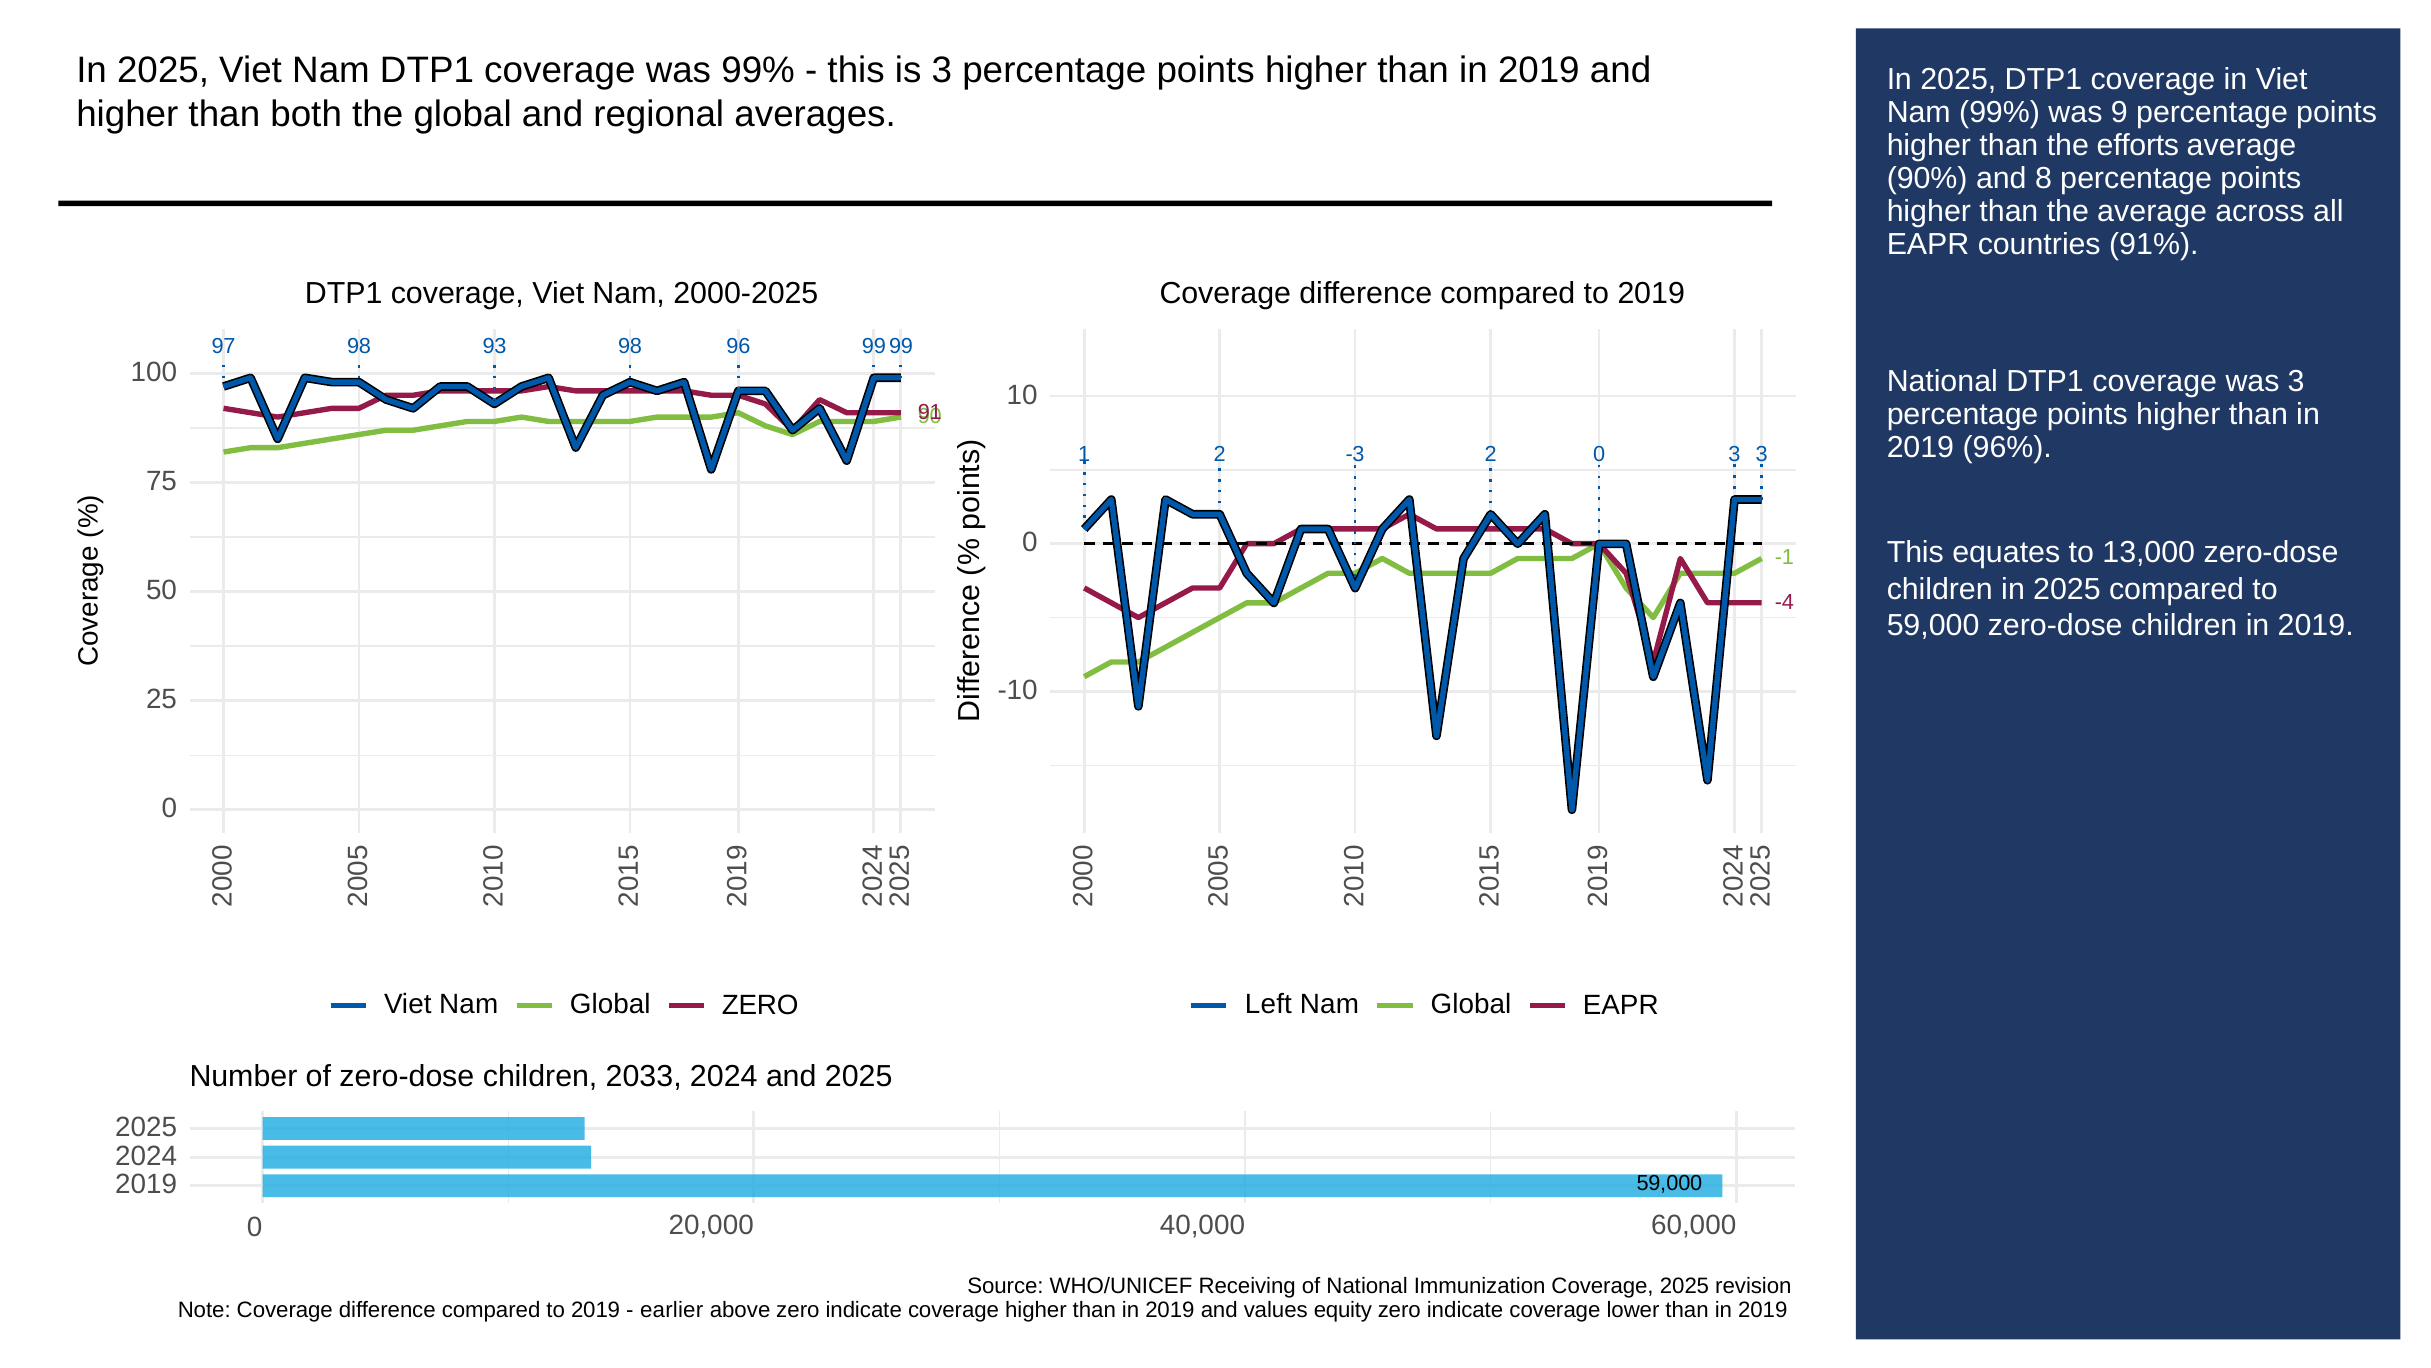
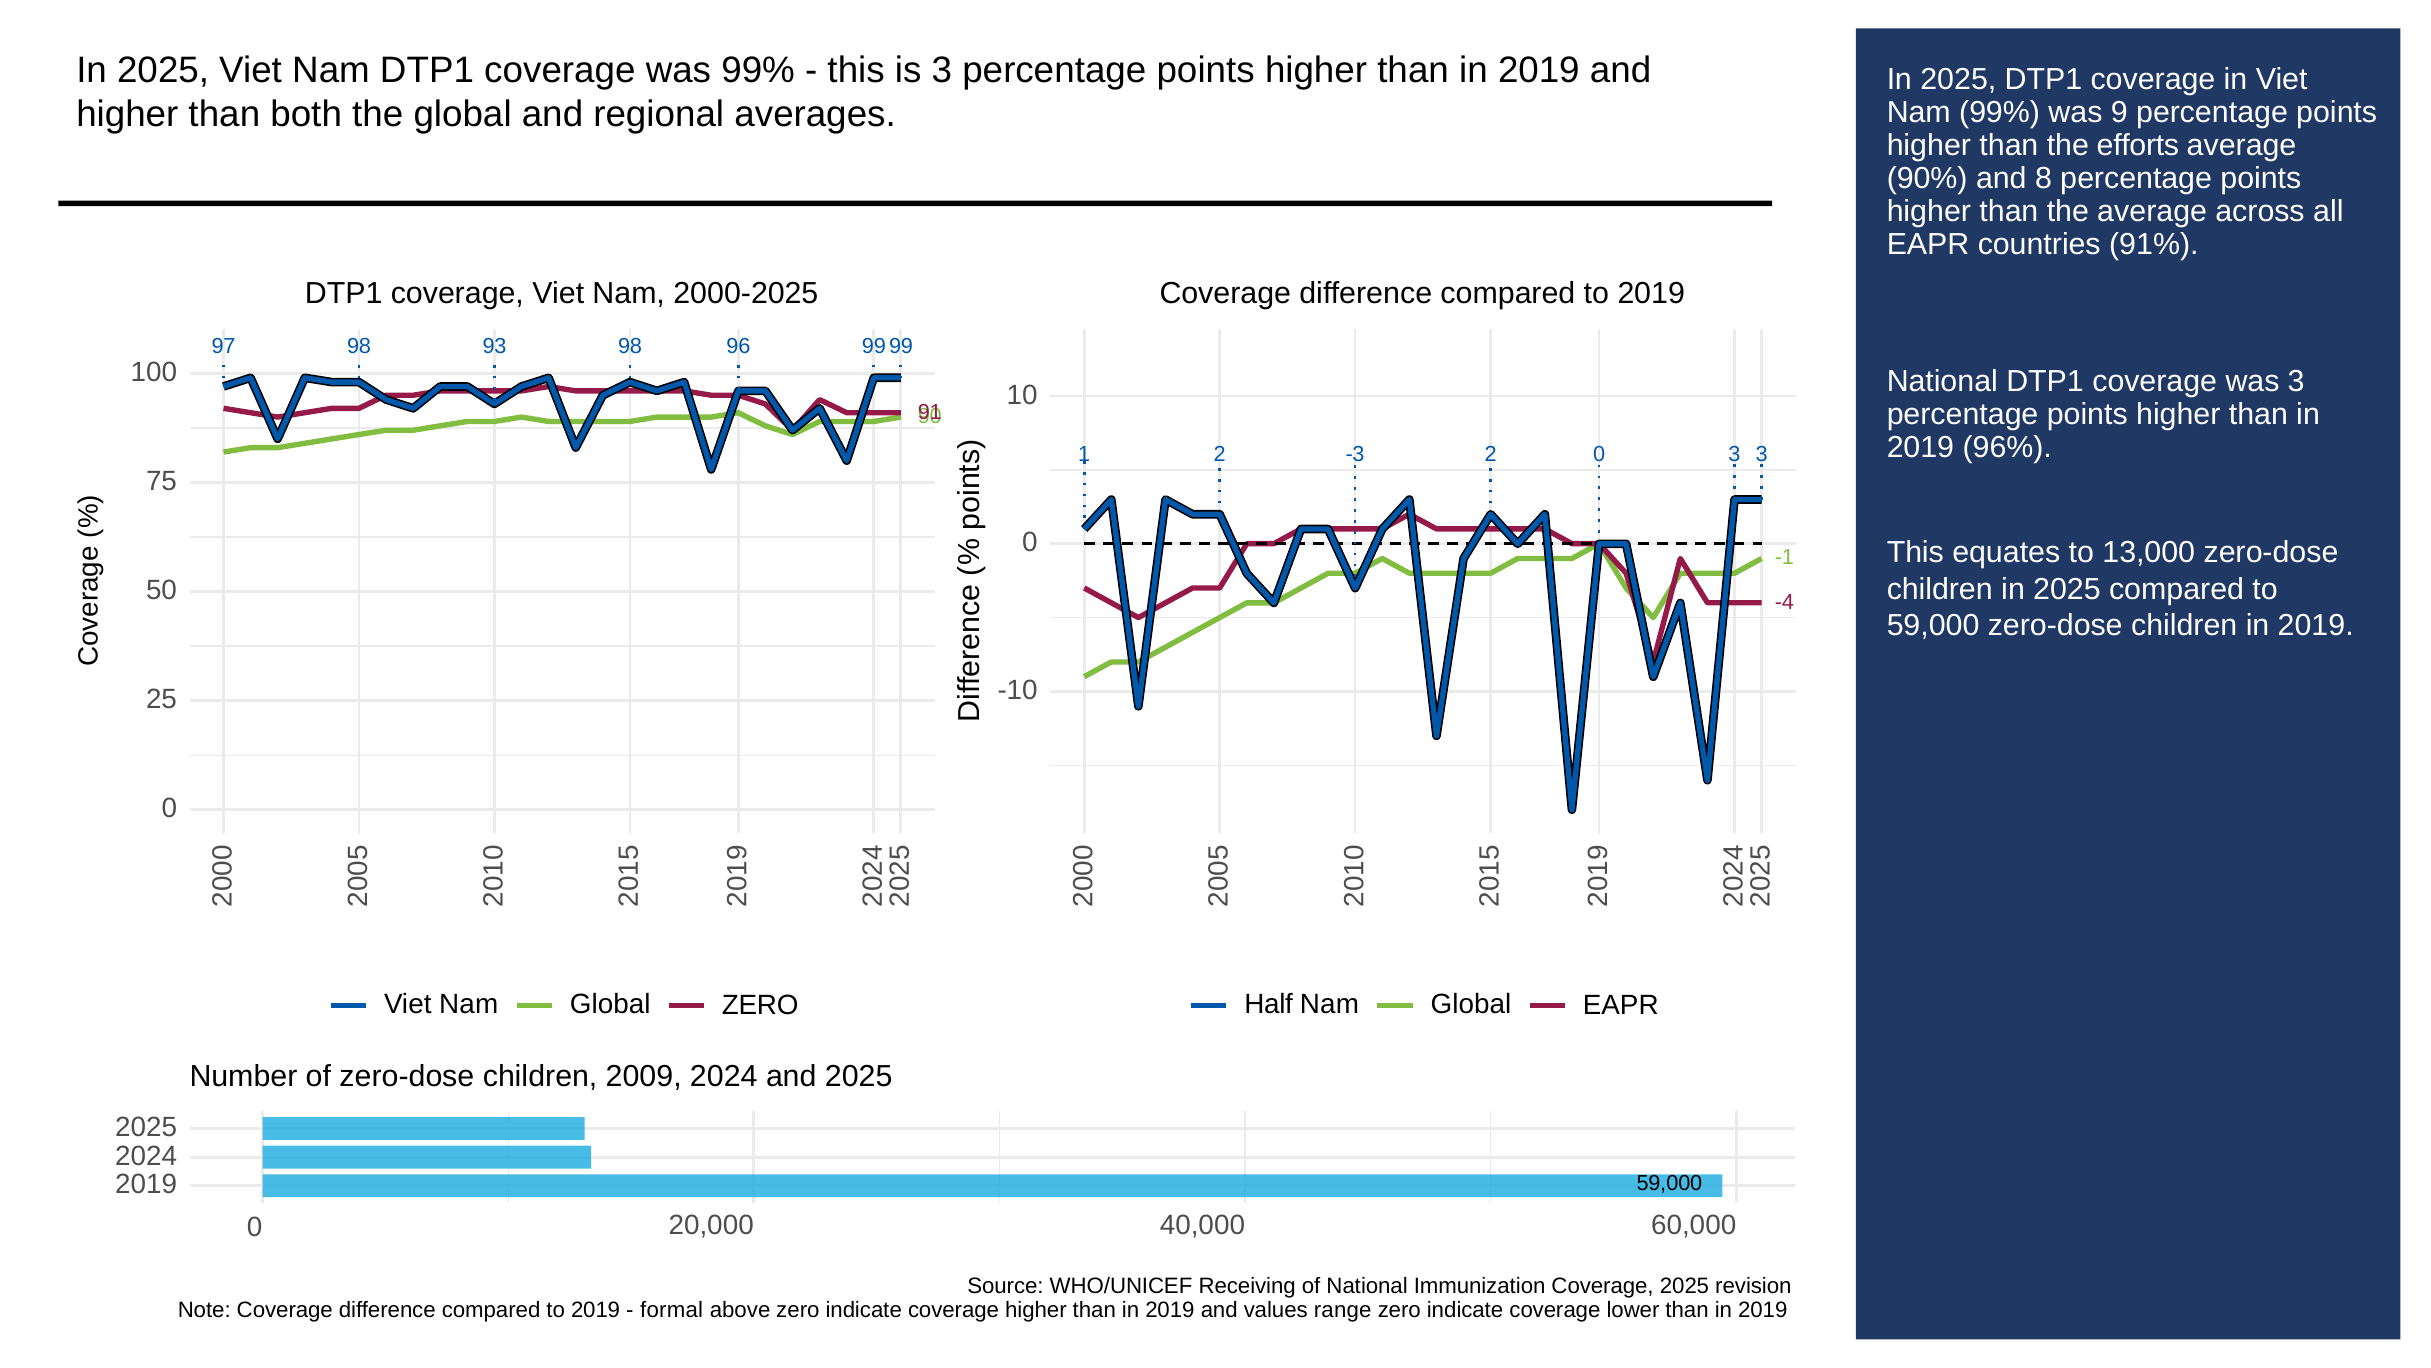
Left: Left -> Half (1269, 1004)
2033: 2033 -> 2009 (644, 1076)
earlier: earlier -> formal (672, 1309)
equity: equity -> range (1343, 1309)
